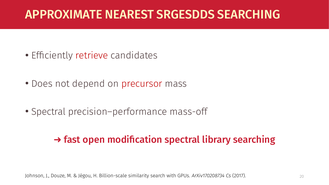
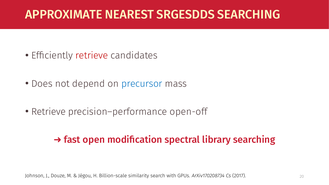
precursor colour: red -> blue (142, 84)
Spectral: Spectral -> Retrieve (49, 112)
mass-off: mass-off -> open-off (189, 112)
